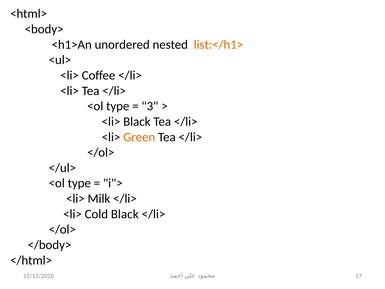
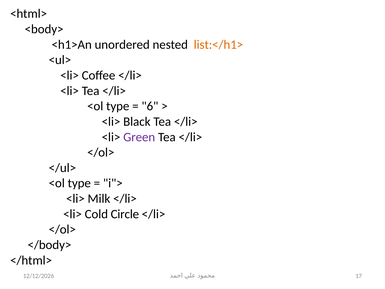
3: 3 -> 6 (150, 106)
Green colour: orange -> purple (139, 137)
Cold Black: Black -> Circle (125, 214)
